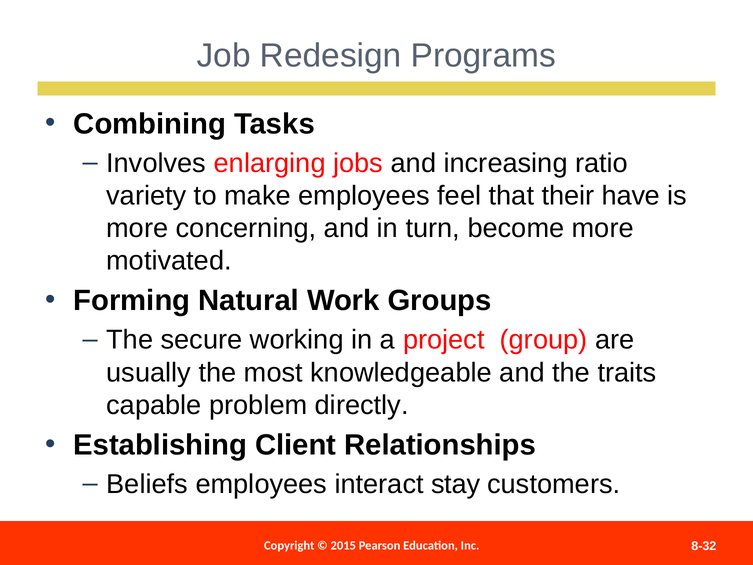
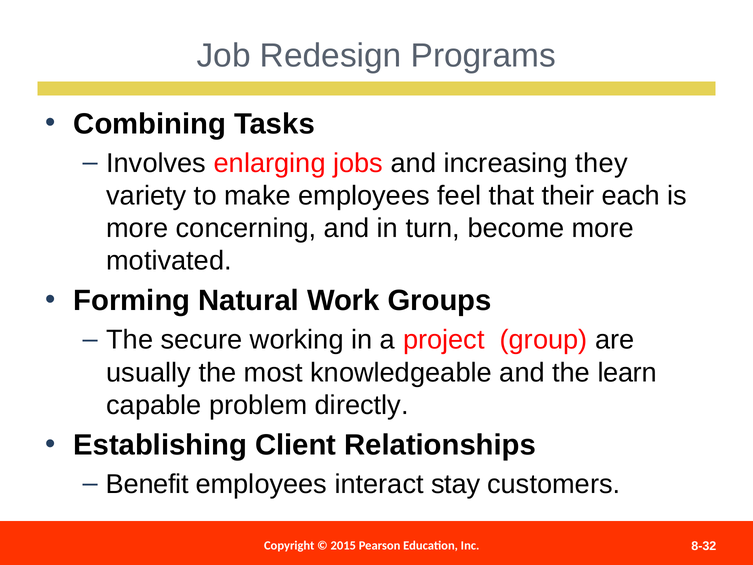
ratio: ratio -> they (602, 163)
have: have -> each (631, 196)
traits: traits -> learn (627, 372)
Beliefs: Beliefs -> Benefit (147, 484)
